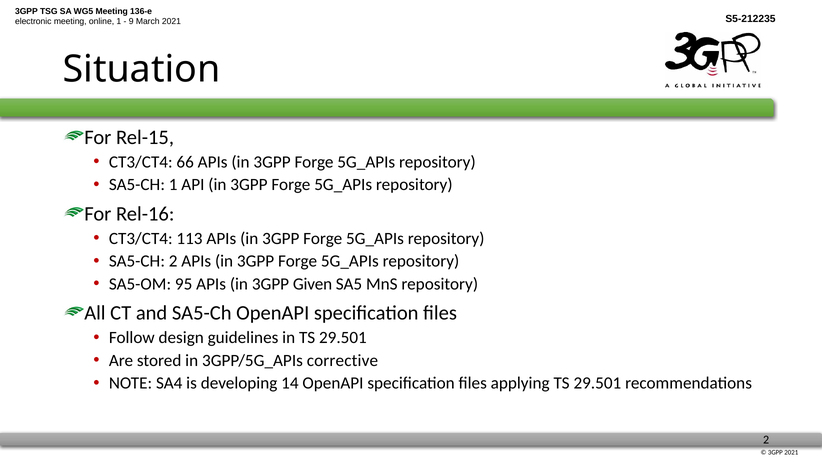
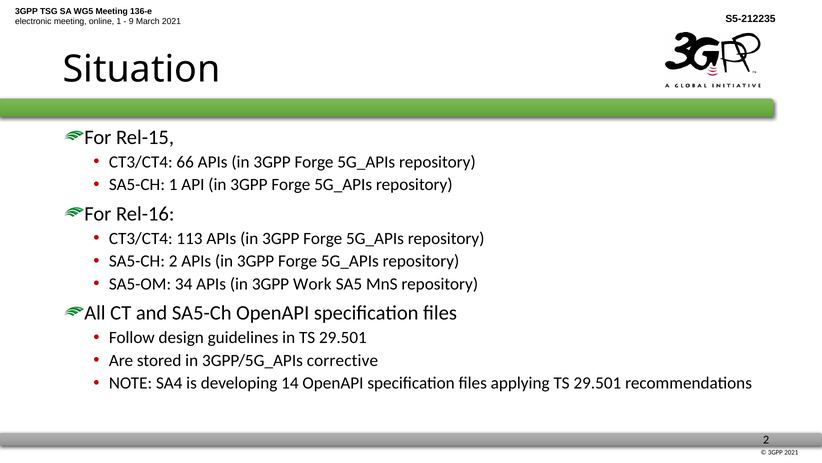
95: 95 -> 34 (184, 284)
Given: Given -> Work (312, 284)
